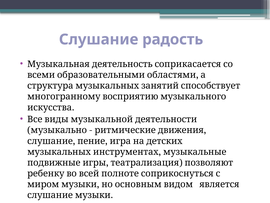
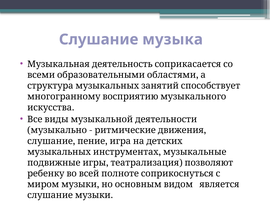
радость: радость -> музыка (173, 39)
